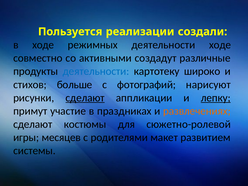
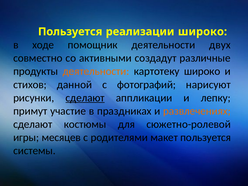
реализации создали: создали -> широко (202, 32)
режимных: режимных -> помощник (93, 45)
деятельности ходе: ходе -> двух (220, 45)
деятельности colour: blue -> orange (96, 71)
больше: больше -> данной (74, 85)
лепку underline: present -> none (216, 98)
макет развитием: развитием -> пользуется (206, 138)
